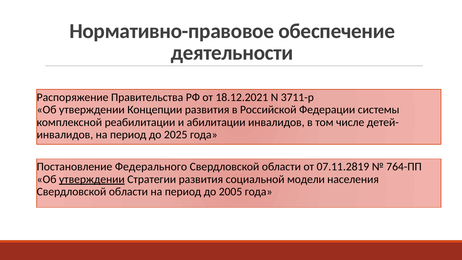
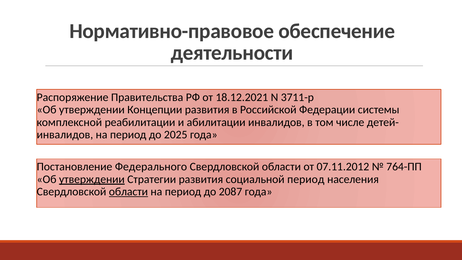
07.11.2819: 07.11.2819 -> 07.11.2012 (343, 167)
социальной модели: модели -> период (306, 179)
области underline: none -> present (128, 192)
2005: 2005 -> 2087 (230, 192)
